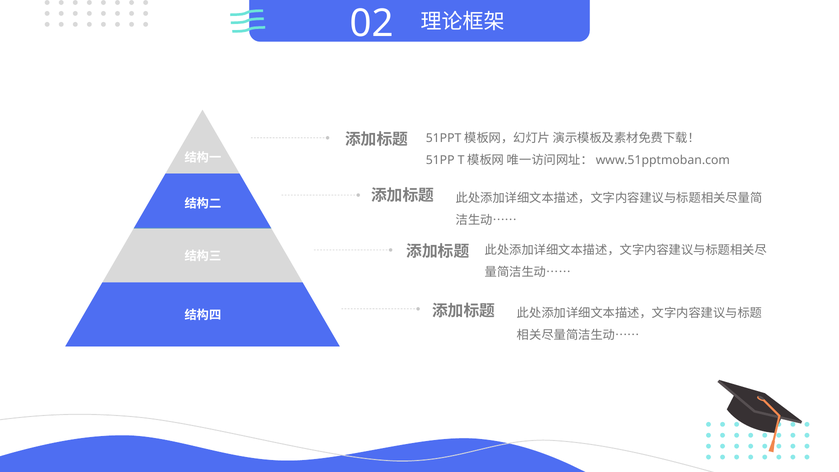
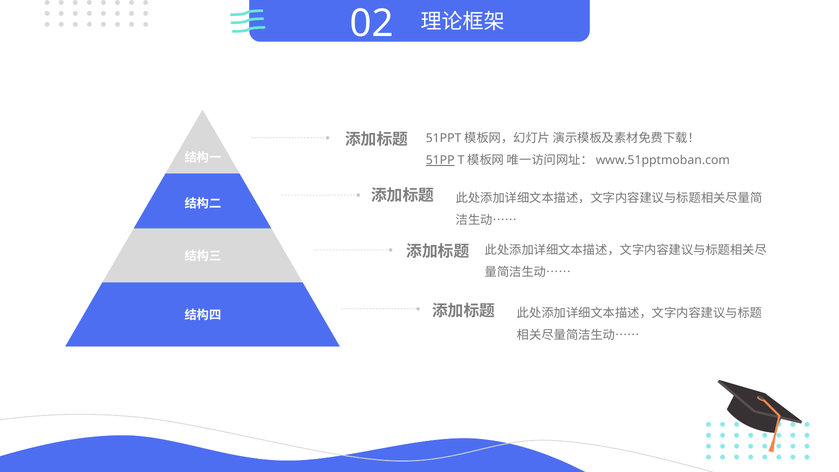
51PP underline: none -> present (440, 160)
